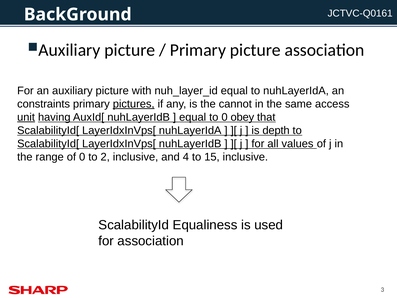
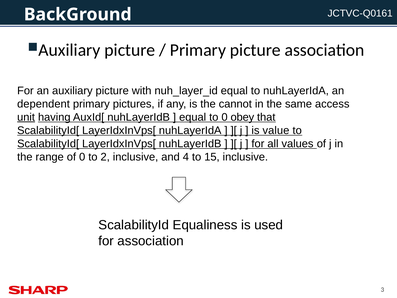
constraints: constraints -> dependent (44, 104)
pictures underline: present -> none (134, 104)
depth: depth -> value (276, 130)
